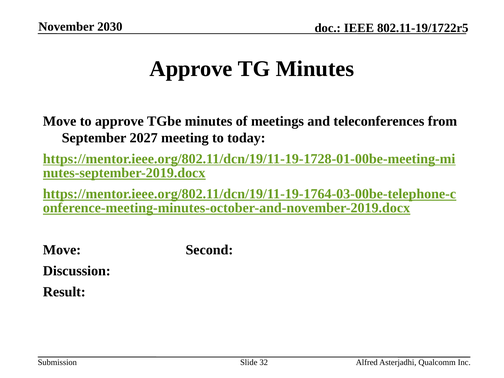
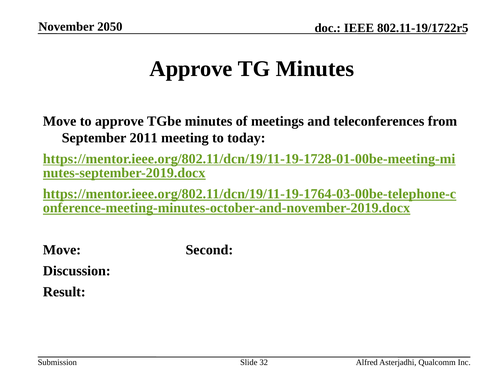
2030: 2030 -> 2050 (110, 27)
2027: 2027 -> 2011 (144, 138)
